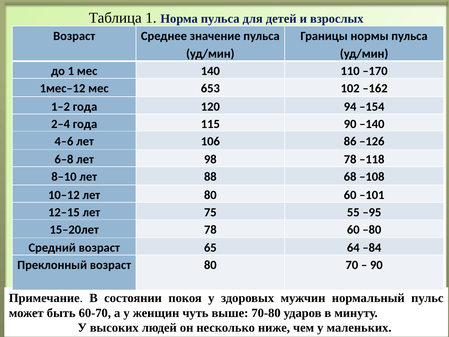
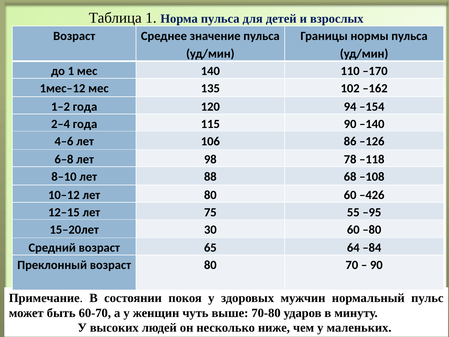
653: 653 -> 135 (210, 88)
–101: –101 -> –426 (372, 195)
15–20лет 78: 78 -> 30 (210, 229)
